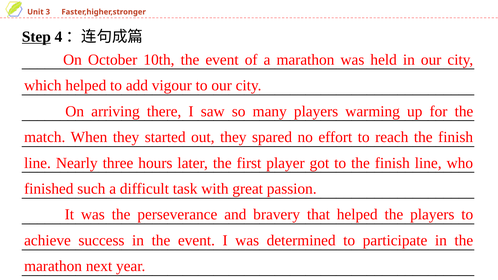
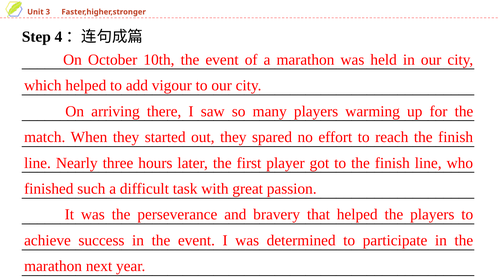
Step underline: present -> none (36, 37)
